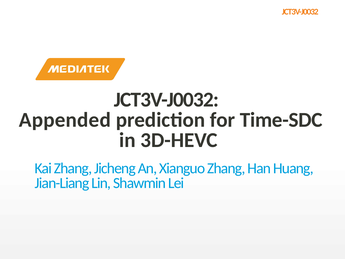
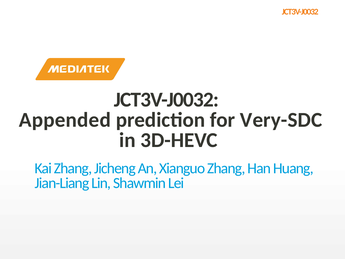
Time-SDC: Time-SDC -> Very-SDC (281, 120)
